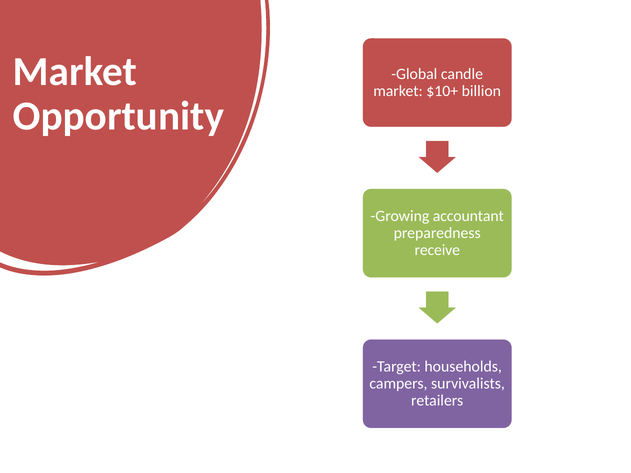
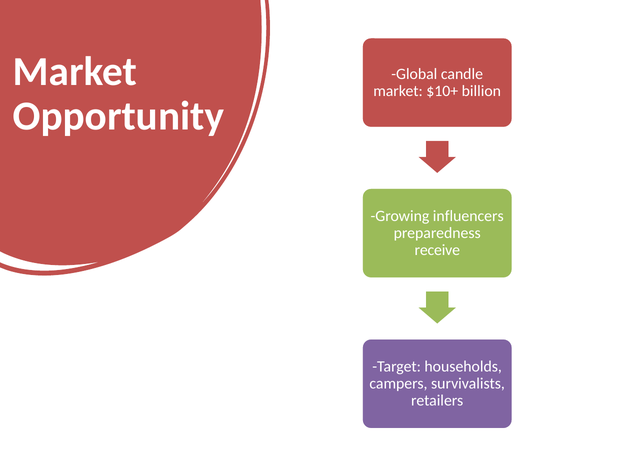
accountant: accountant -> influencers (468, 216)
